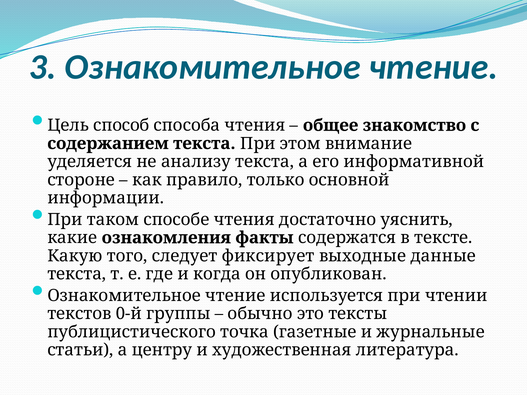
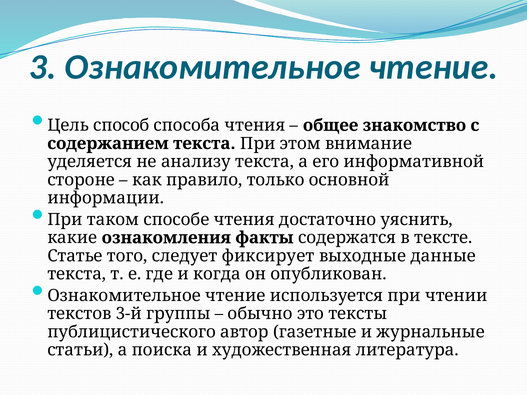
Какую: Какую -> Статье (75, 256)
0-й: 0-й -> 3-й (129, 314)
точка: точка -> автор (244, 332)
центру: центру -> поиска (162, 350)
